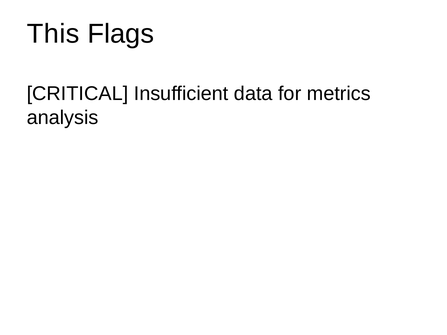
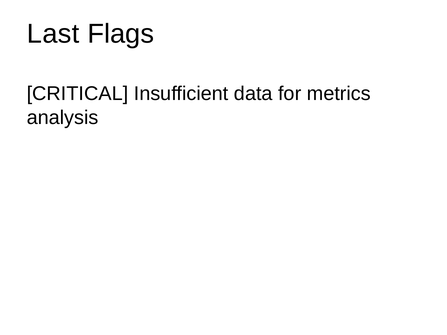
This: This -> Last (53, 34)
